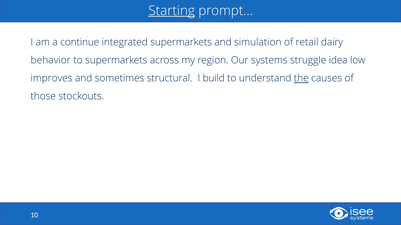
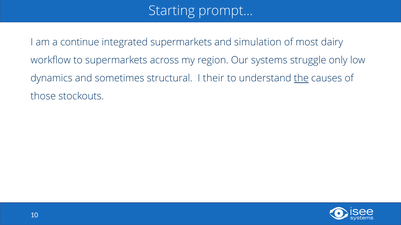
Starting underline: present -> none (172, 11)
retail: retail -> most (307, 42)
behavior: behavior -> workflow (51, 60)
idea: idea -> only (338, 60)
improves: improves -> dynamics (52, 79)
build: build -> their (214, 79)
